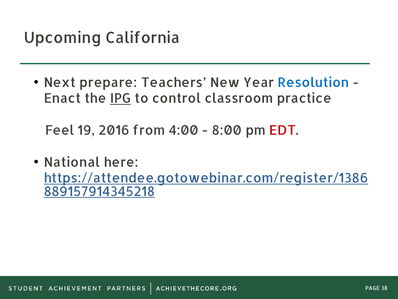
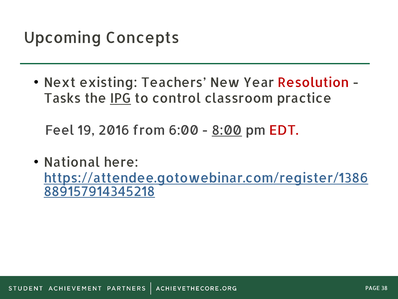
California: California -> Concepts (143, 38)
prepare: prepare -> existing (108, 83)
Resolution colour: blue -> red (313, 83)
Enact: Enact -> Tasks (62, 98)
4:00: 4:00 -> 6:00 (184, 130)
8:00 underline: none -> present (227, 130)
